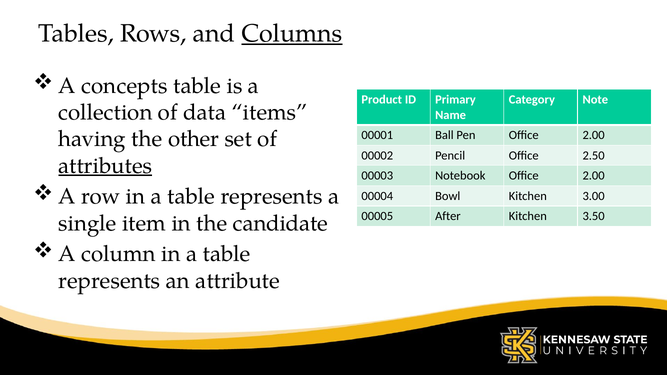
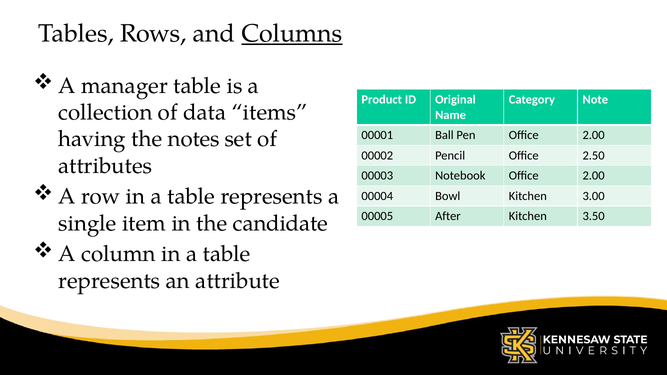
concepts: concepts -> manager (125, 86)
Primary: Primary -> Original (455, 100)
other: other -> notes (194, 139)
attributes underline: present -> none (105, 166)
